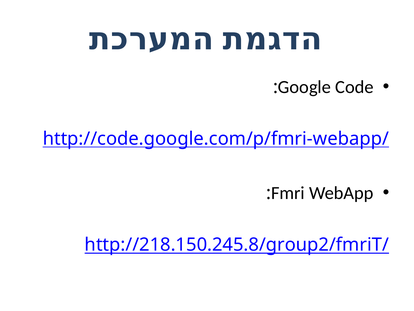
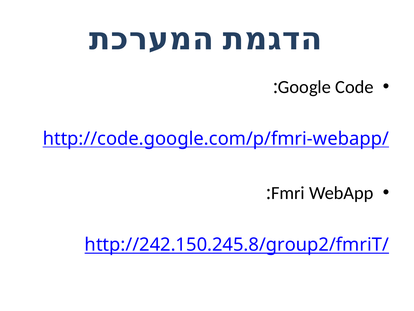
http://218.150.245.8/group2/fmriT/: http://218.150.245.8/group2/fmriT/ -> http://242.150.245.8/group2/fmriT/ (237, 244)
